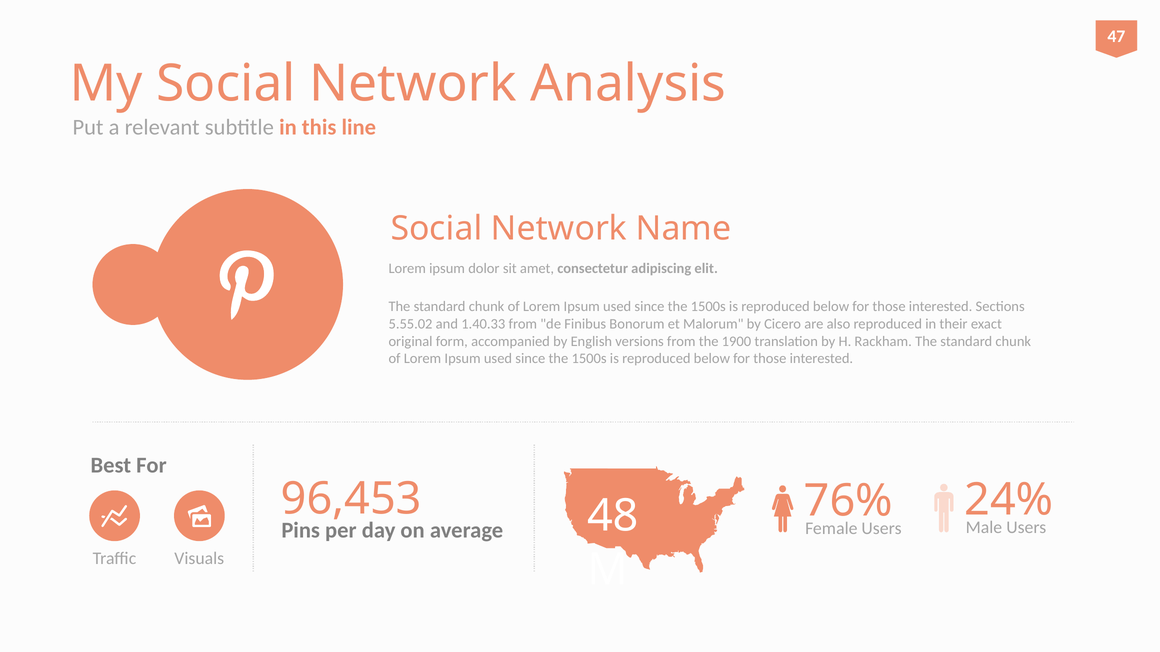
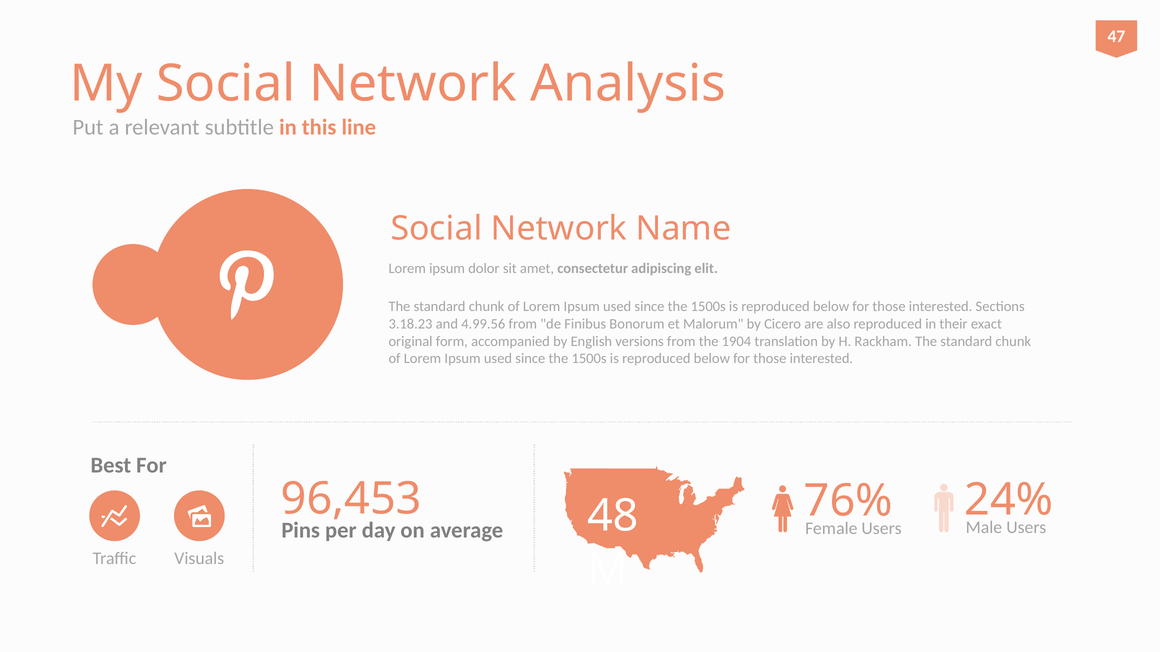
5.55.02: 5.55.02 -> 3.18.23 (411, 324)
1.40.33: 1.40.33 -> 4.99.56 (483, 324)
1900: 1900 -> 1904 (736, 342)
